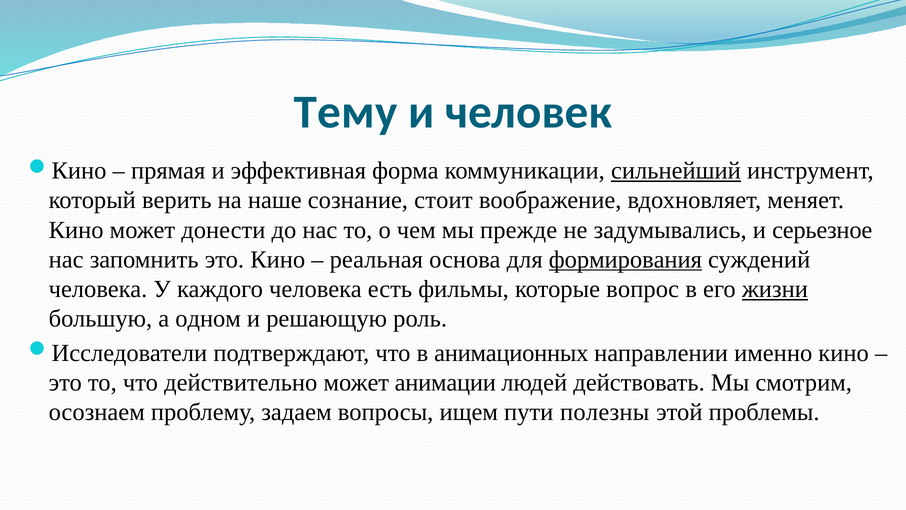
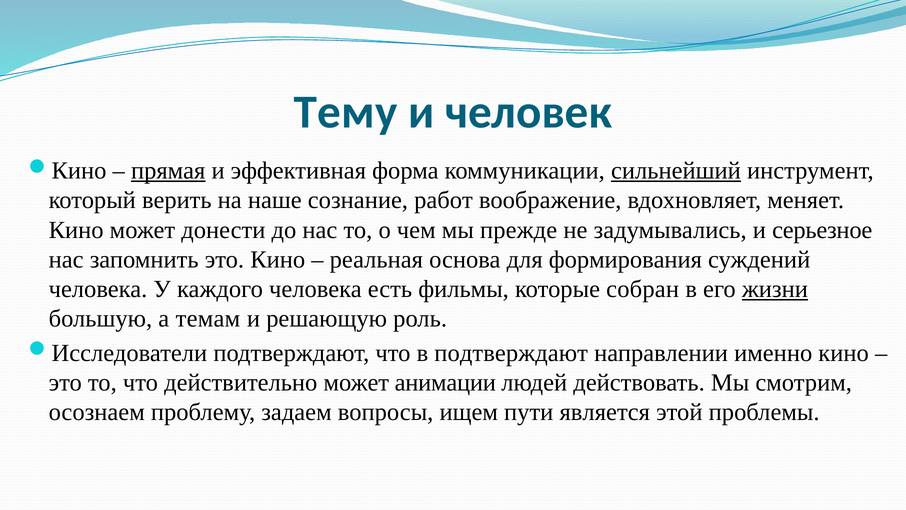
прямая underline: none -> present (168, 171)
стоит: стоит -> работ (444, 200)
формирования underline: present -> none (625, 259)
вопрос: вопрос -> собран (643, 289)
одном: одном -> темам (208, 318)
в анимационных: анимационных -> подтверждают (511, 353)
полезны: полезны -> является (605, 412)
